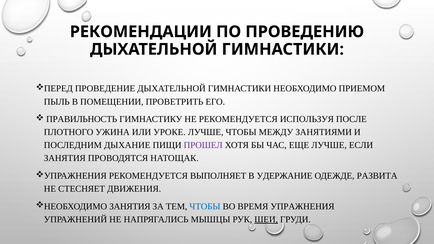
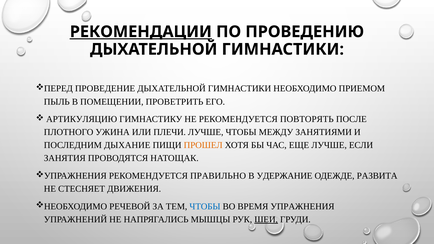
РЕКОМЕНДАЦИИ underline: none -> present (141, 32)
ПРАВИЛЬНОСТЬ: ПРАВИЛЬНОСТЬ -> АРТИКУЛЯЦИЮ (82, 119)
ИСПОЛЬЗУЯ: ИСПОЛЬЗУЯ -> ПОВТОРЯТЬ (307, 119)
УРОКЕ: УРОКЕ -> ПЛЕЧИ (170, 132)
ПРОШЕЛ colour: purple -> orange (203, 145)
ВЫПОЛНЯЕТ: ВЫПОЛНЯЕТ -> ПРАВИЛЬНО (218, 176)
ЗАНЯТИЯ: ЗАНЯТИЯ -> РЕЧЕВОЙ (130, 207)
